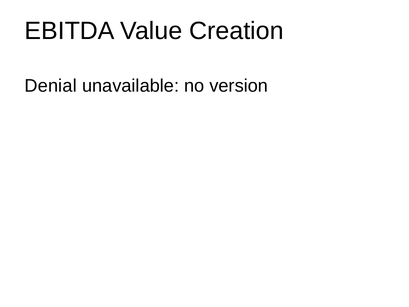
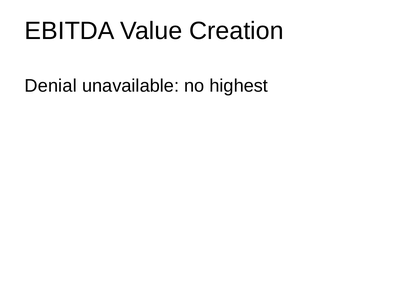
version: version -> highest (239, 86)
